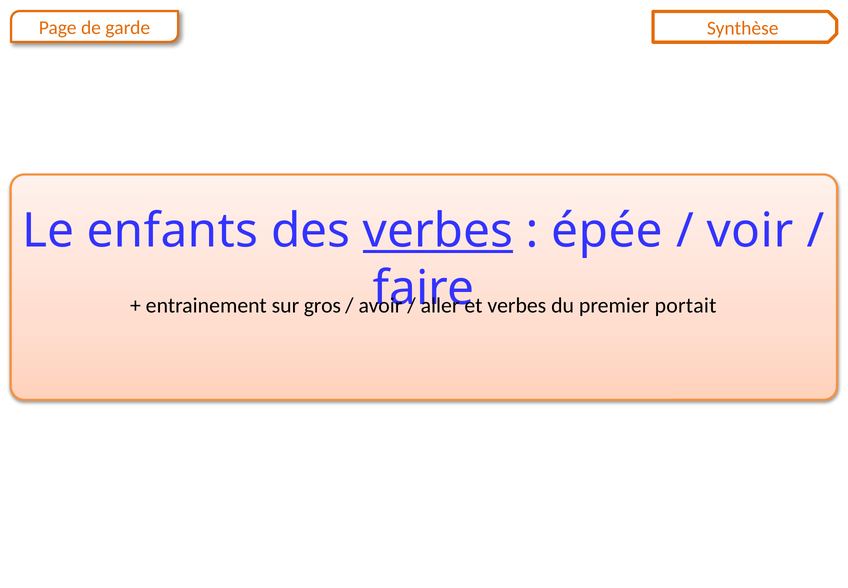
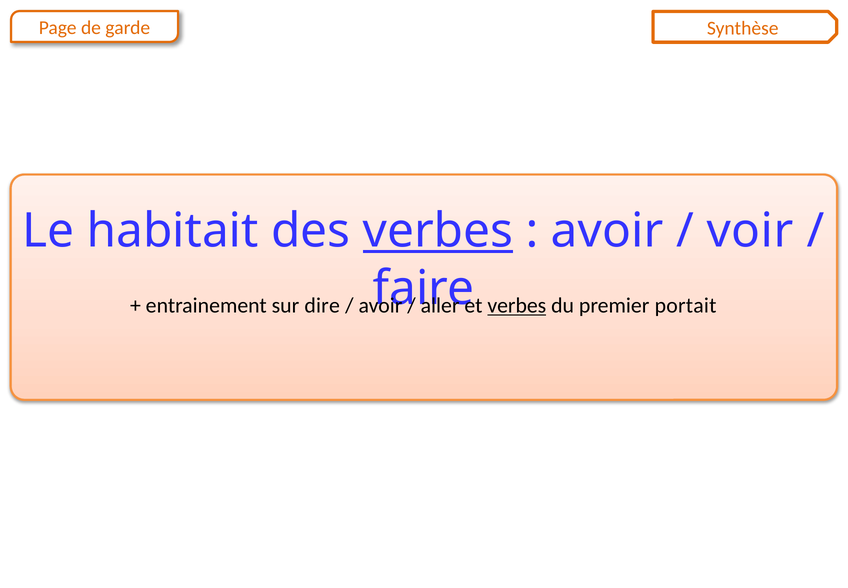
enfants: enfants -> habitait (173, 231)
épée: épée -> avoir (607, 231)
gros: gros -> dire (322, 305)
verbes underline: none -> present (517, 305)
